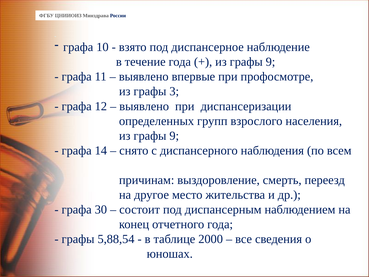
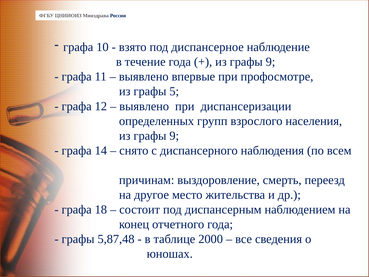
3: 3 -> 5 (174, 91)
30: 30 -> 18 (101, 209)
5,88,54: 5,88,54 -> 5,87,48 (116, 239)
